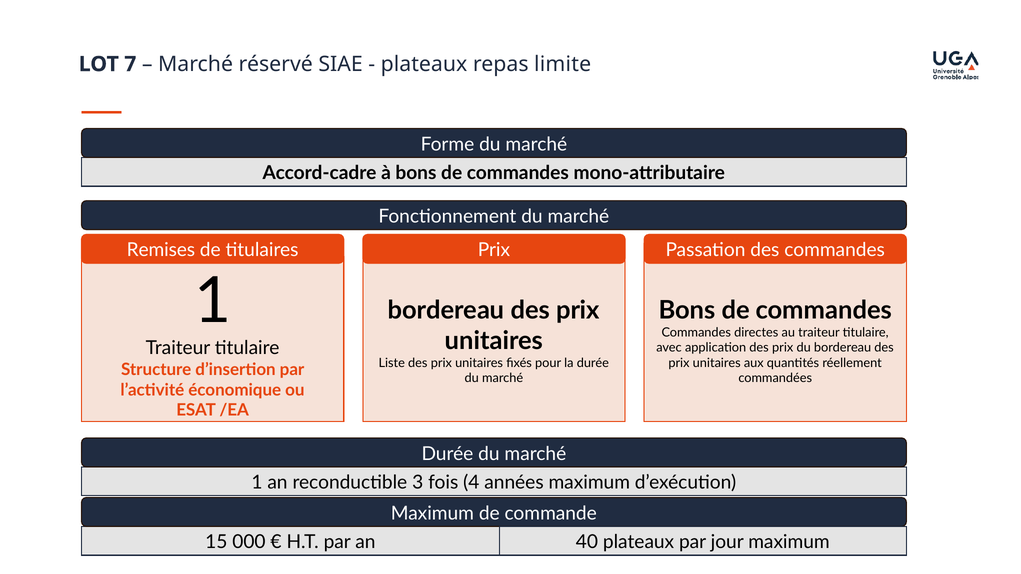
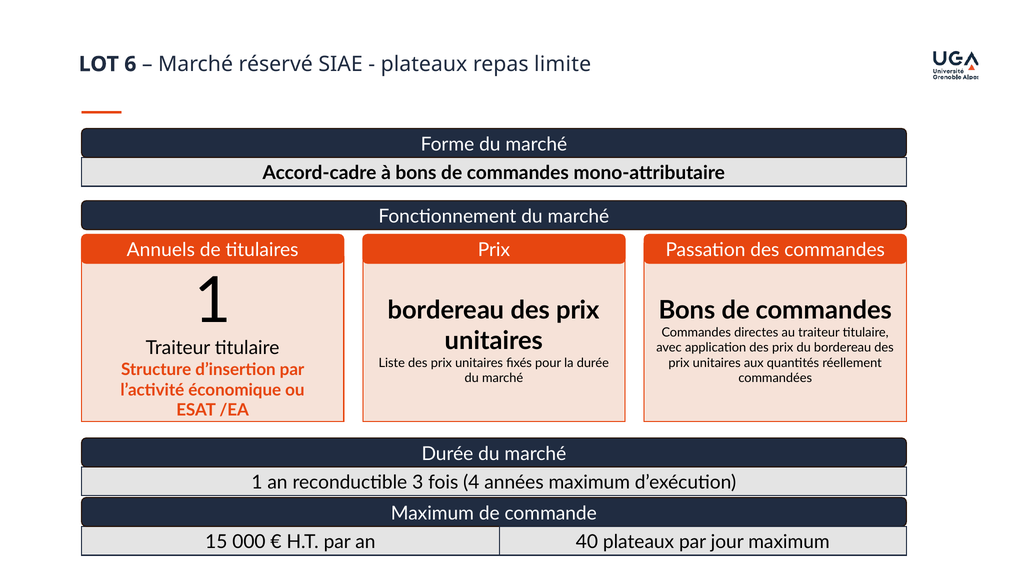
7: 7 -> 6 (130, 64)
Remises: Remises -> Annuels (161, 250)
